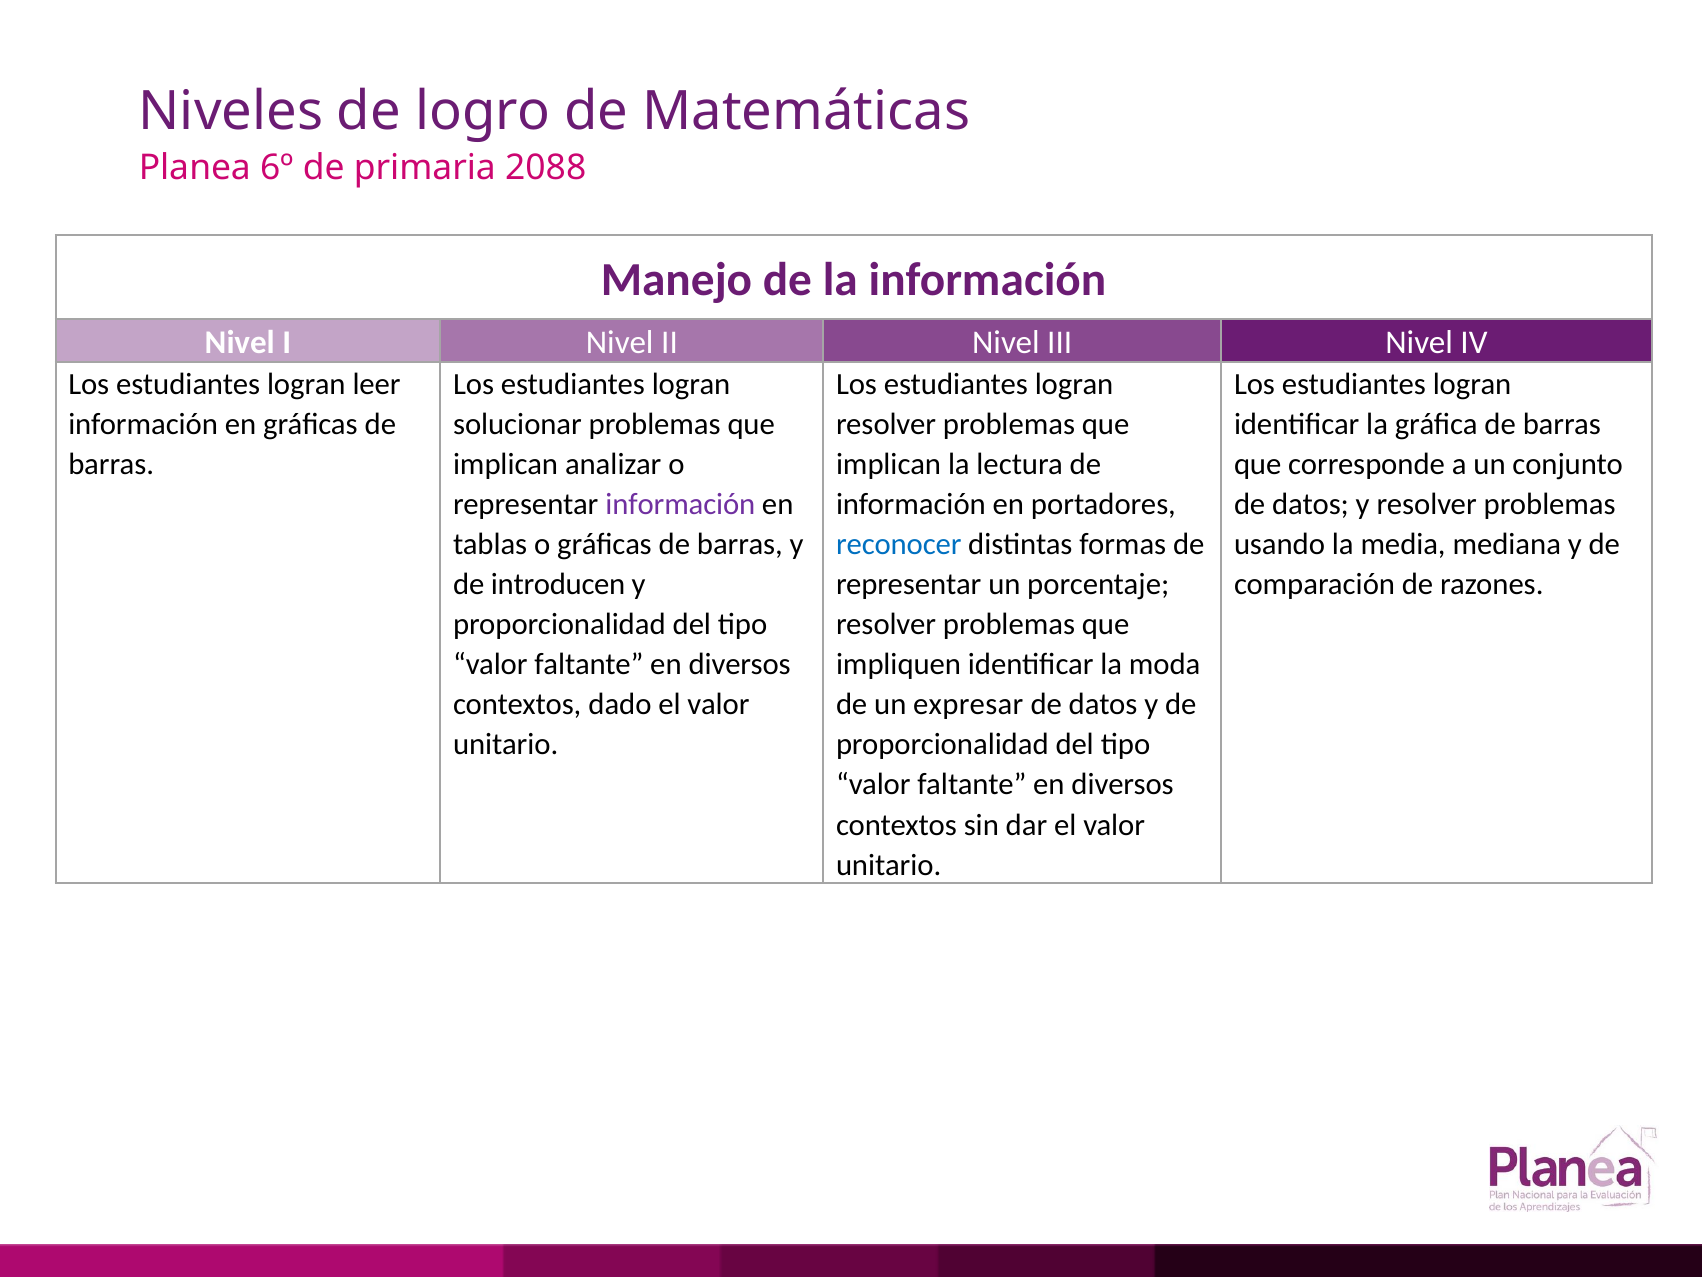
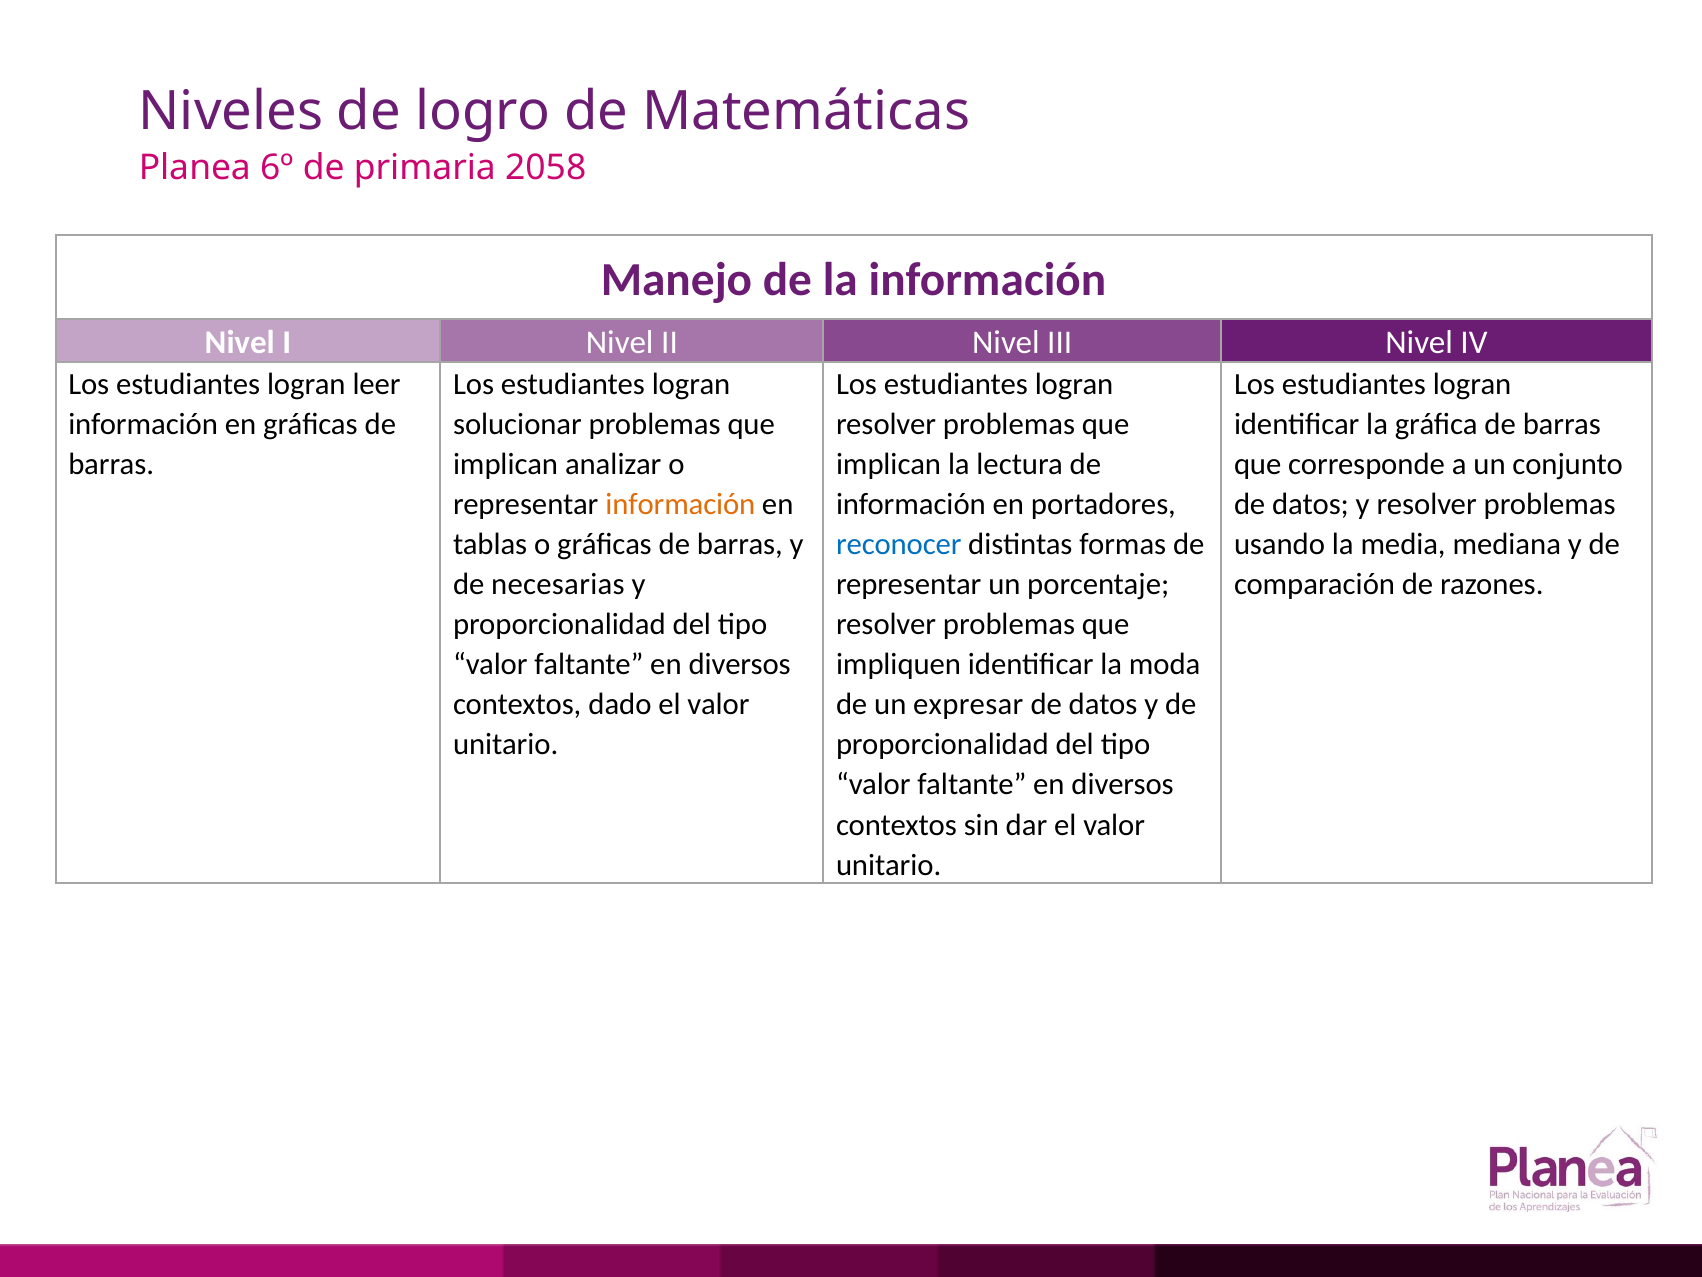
2088: 2088 -> 2058 (546, 167)
información colour: purple -> orange (680, 504)
introducen: introducen -> necesarias (558, 584)
